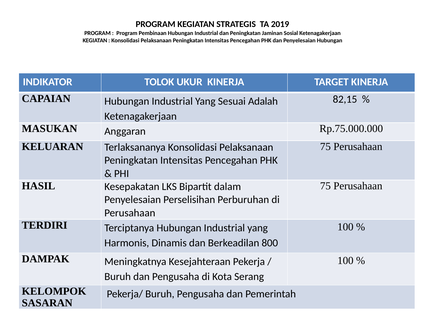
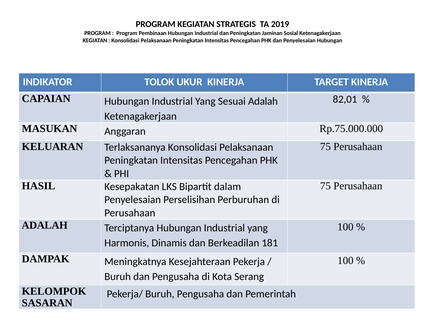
82,15: 82,15 -> 82,01 (345, 99)
TERDIRI: TERDIRI -> ADALAH (45, 226)
800: 800 -> 181 (270, 243)
